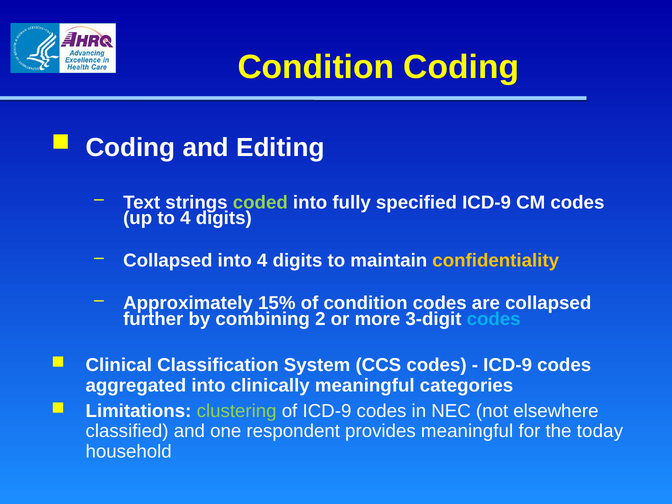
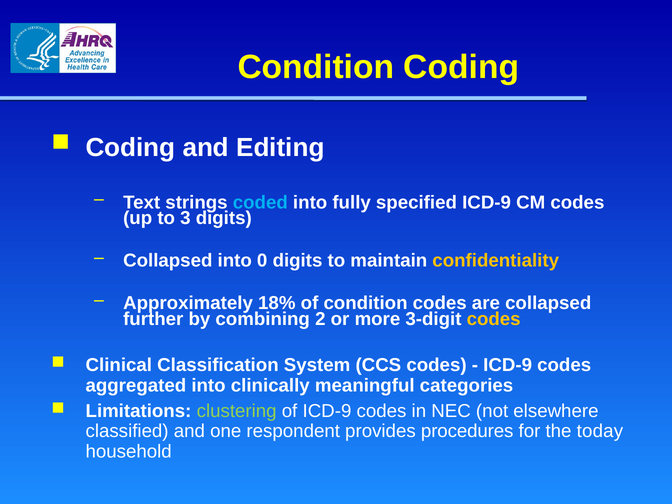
coded colour: light green -> light blue (260, 203)
to 4: 4 -> 3 (185, 218)
into 4: 4 -> 0 (262, 261)
15%: 15% -> 18% (277, 303)
codes colour: light blue -> yellow (494, 319)
provides meaningful: meaningful -> procedures (467, 431)
